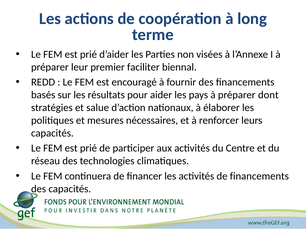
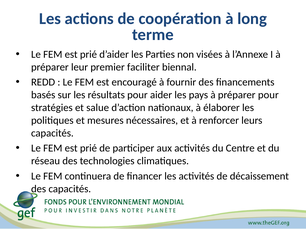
préparer dont: dont -> pour (268, 95)
de financements: financements -> décaissement (259, 176)
